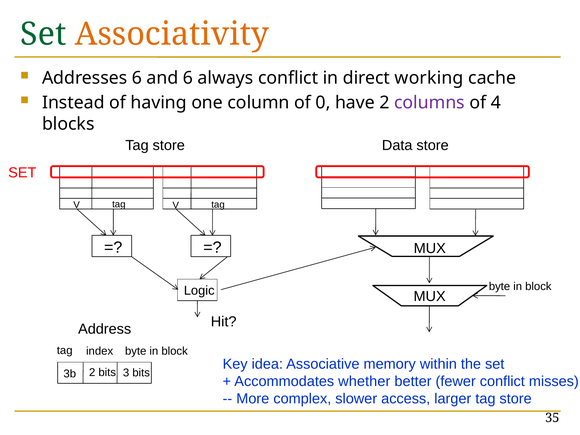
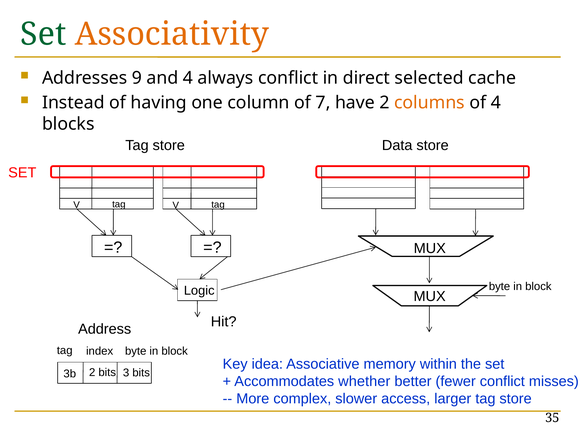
Addresses 6: 6 -> 9 (137, 78)
and 6: 6 -> 4 (188, 78)
working: working -> selected (429, 78)
0: 0 -> 7 (323, 103)
columns colour: purple -> orange (429, 103)
